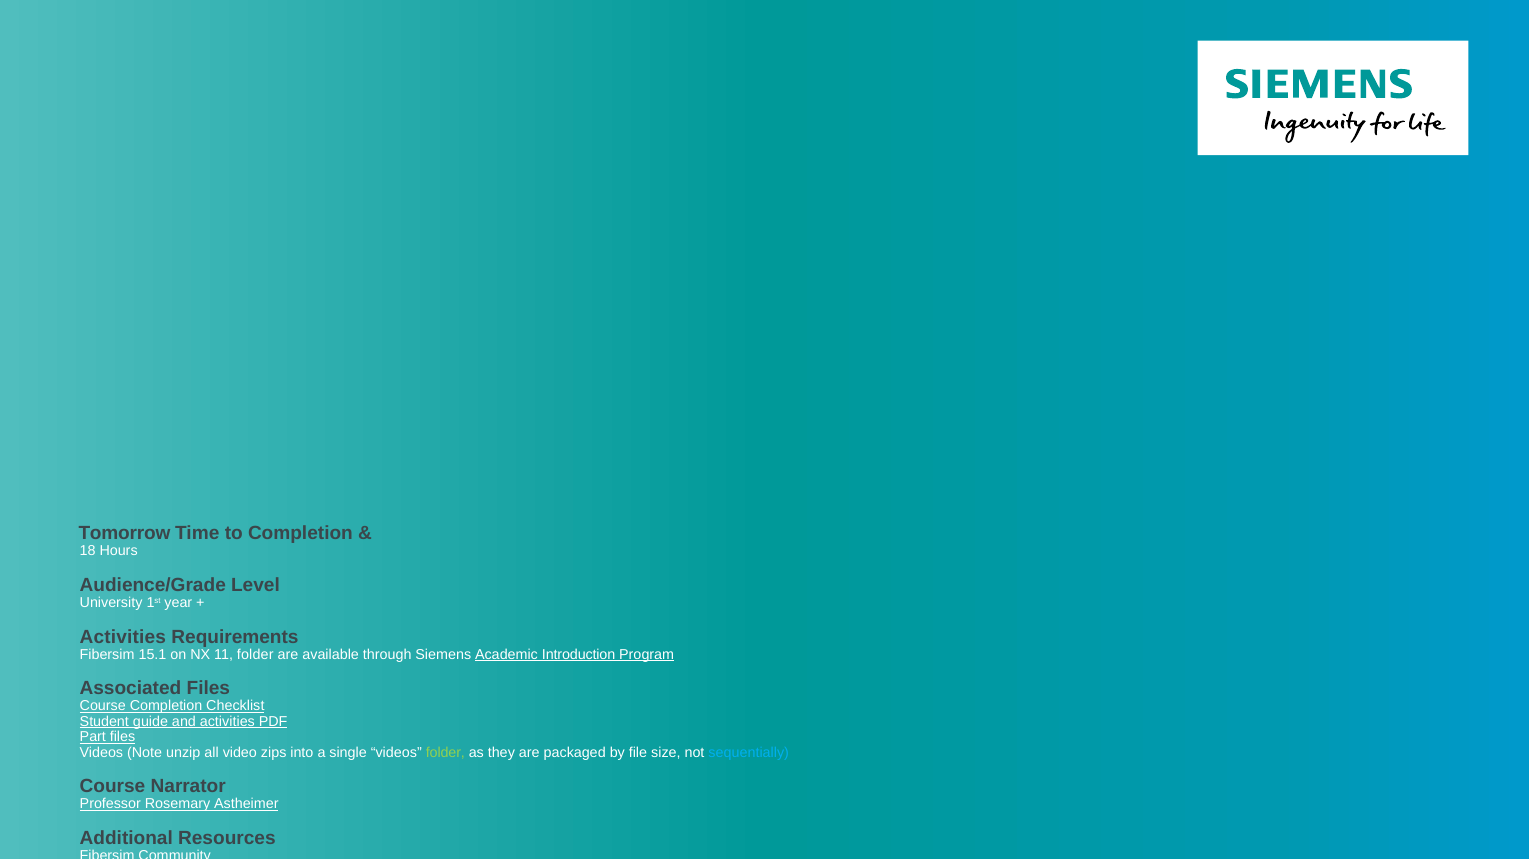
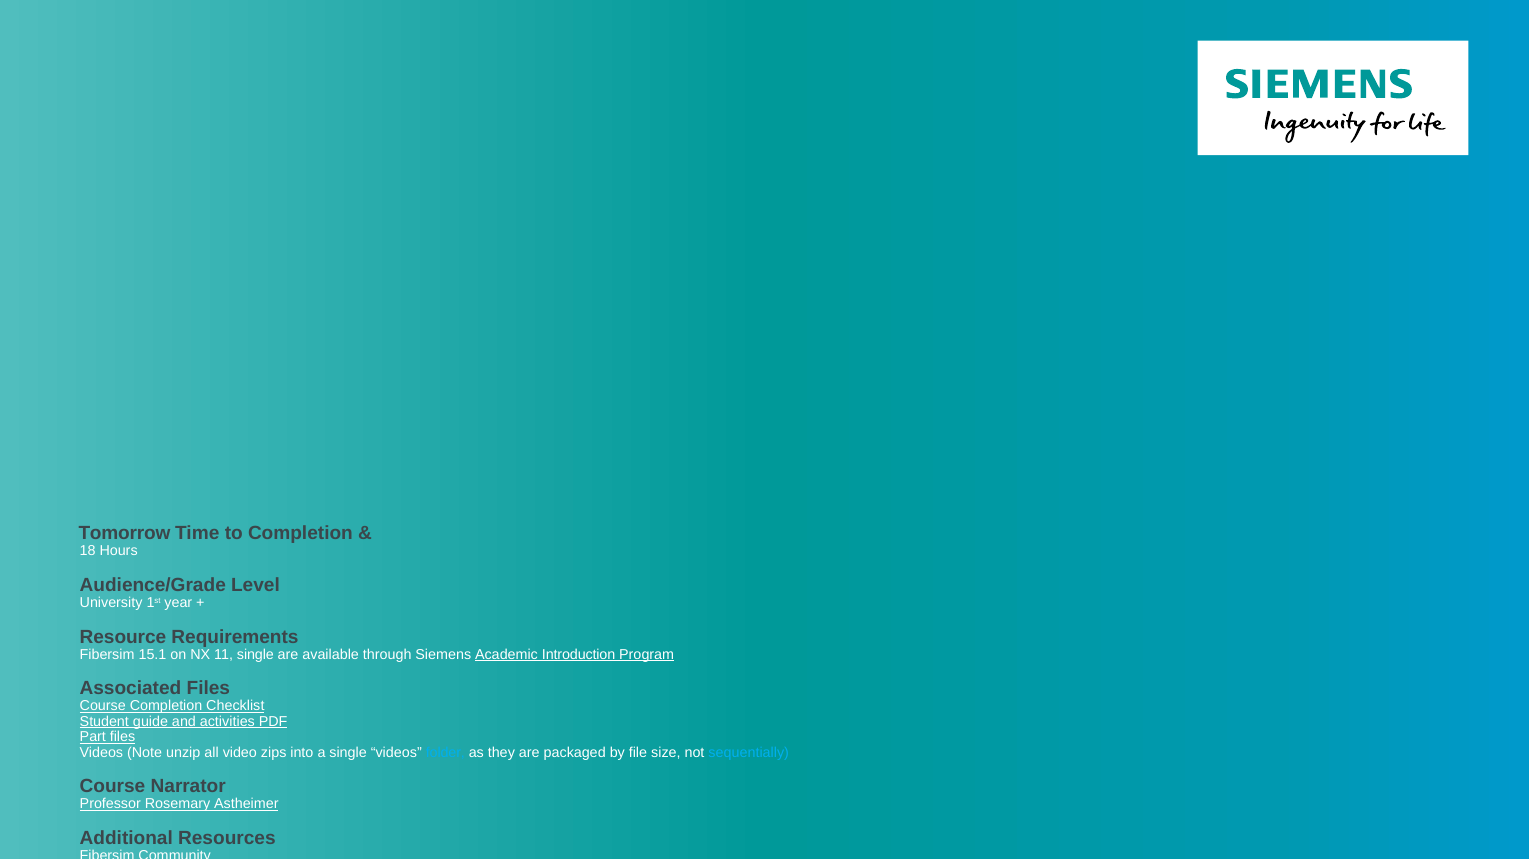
Activities: Activities -> Resource (123, 637)
11 folder: folder -> single (255, 655)
folder colour: light green -> light blue (445, 753)
